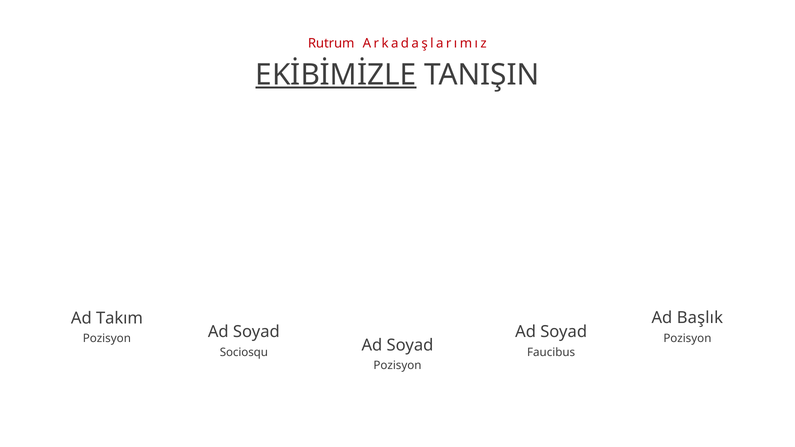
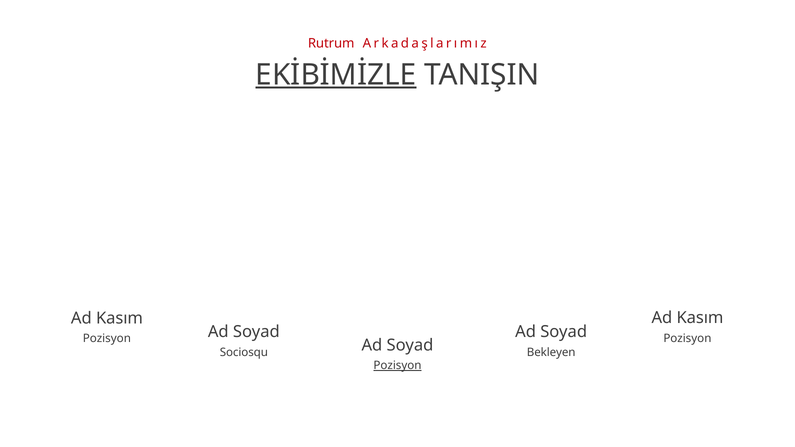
Başlık: Başlık -> Kasım (700, 318)
Takım: Takım -> Kasım (119, 318)
Faucibus: Faucibus -> Bekleyen (551, 352)
Pozisyon underline: none -> present (397, 366)
